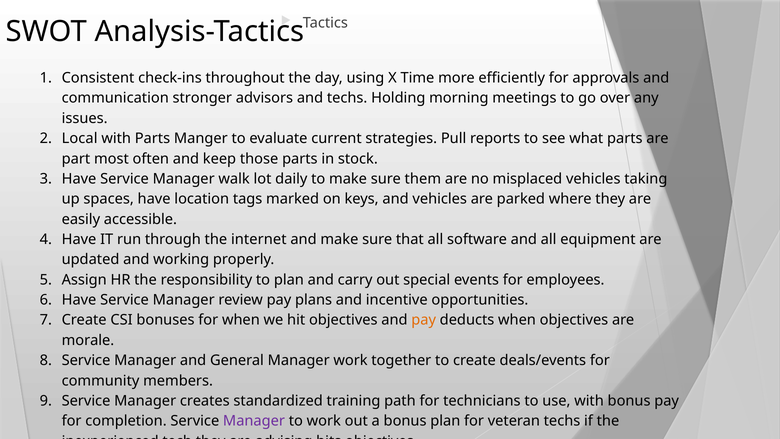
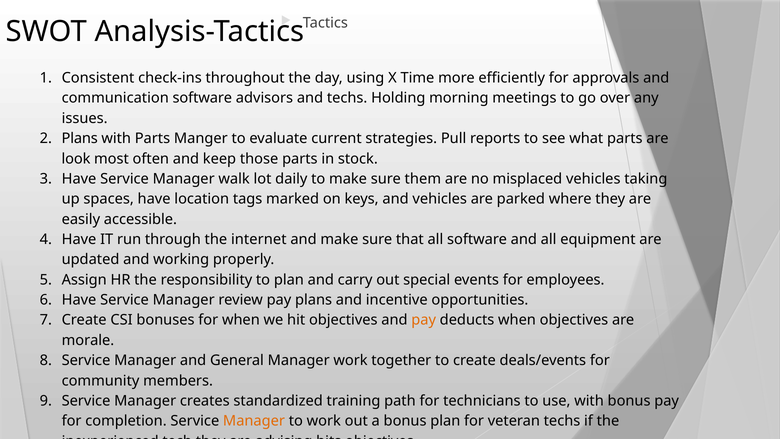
communication stronger: stronger -> software (202, 98)
Local: Local -> Plans (80, 138)
part: part -> look (76, 159)
Manager colour: purple -> orange (254, 421)
